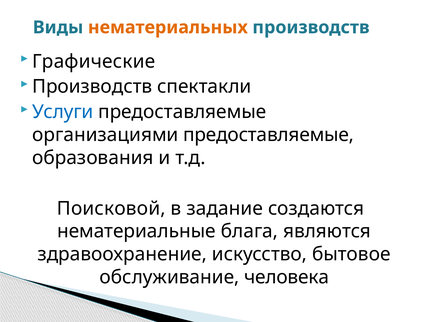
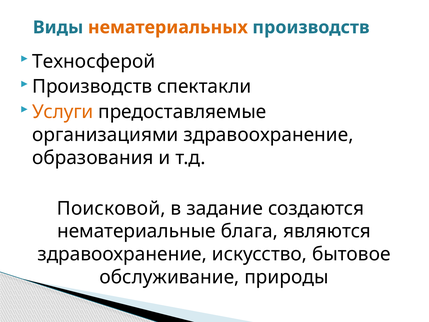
Графические: Графические -> Техносферой (94, 61)
Услуги colour: blue -> orange (63, 112)
организациями предоставляемые: предоставляемые -> здравоохранение (268, 135)
человека: человека -> природы (286, 277)
